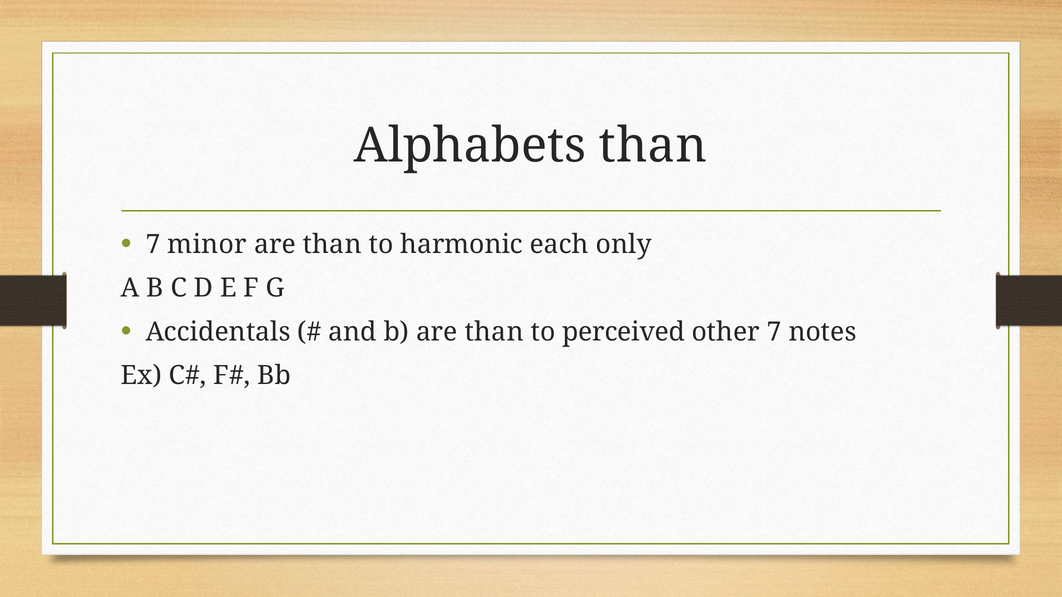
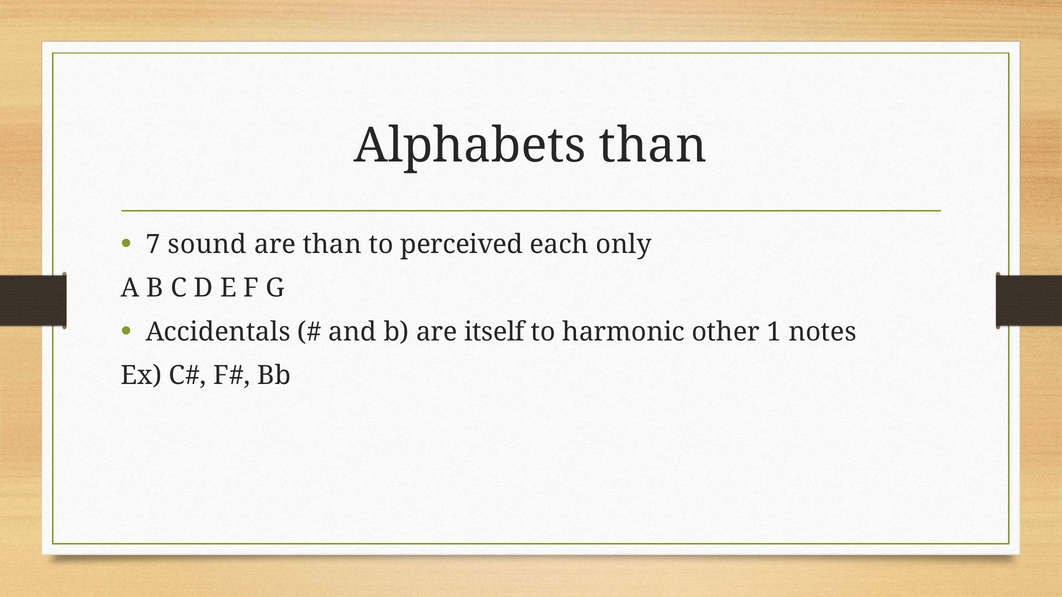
minor: minor -> sound (207, 245)
harmonic: harmonic -> perceived (462, 245)
b are than: than -> itself (494, 332)
perceived: perceived -> harmonic (624, 332)
other 7: 7 -> 1 (774, 332)
